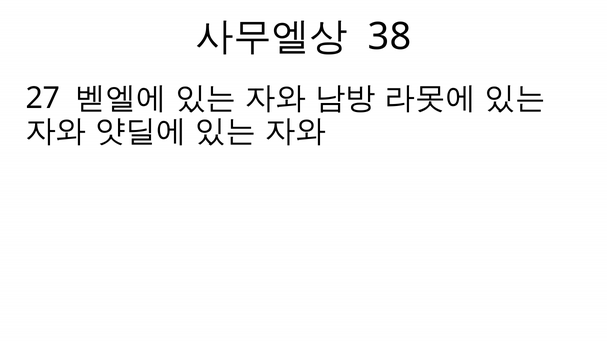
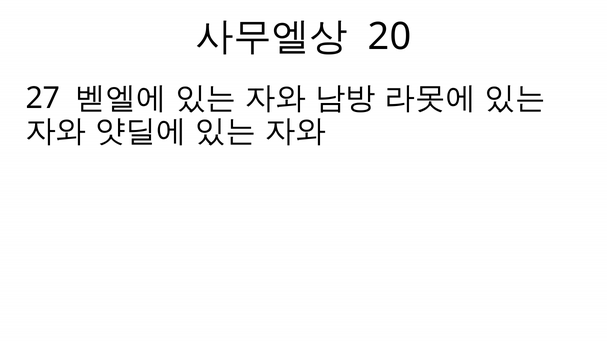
38: 38 -> 20 (390, 37)
